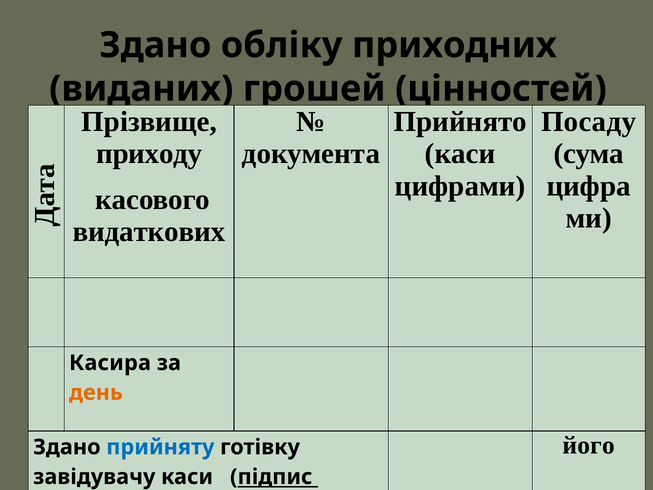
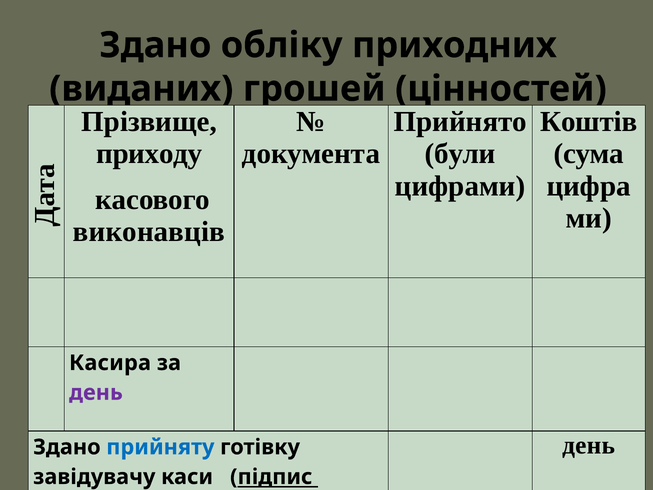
Посаду: Посаду -> Коштів (589, 121)
каси: каси -> були (460, 154)
видаткових: видаткових -> виконавців (149, 232)
день colour: orange -> purple (96, 392)
його: його -> день (589, 445)
